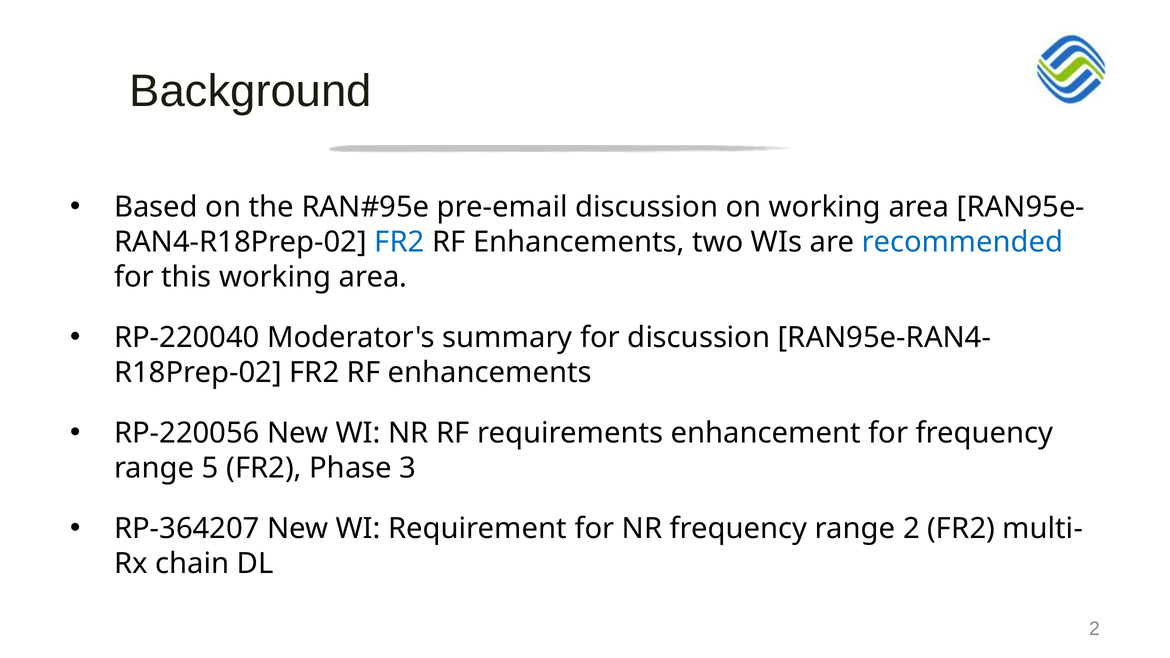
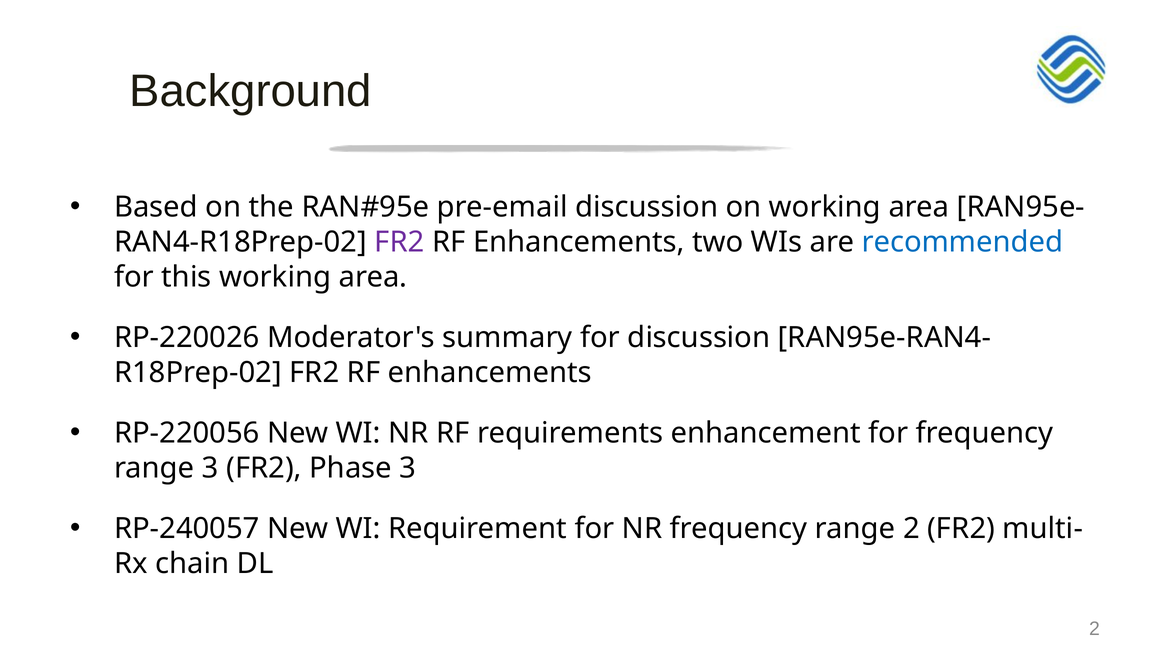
FR2 colour: blue -> purple (399, 242)
RP-220040: RP-220040 -> RP-220026 (187, 338)
range 5: 5 -> 3 (210, 468)
RP-364207: RP-364207 -> RP-240057 (187, 529)
